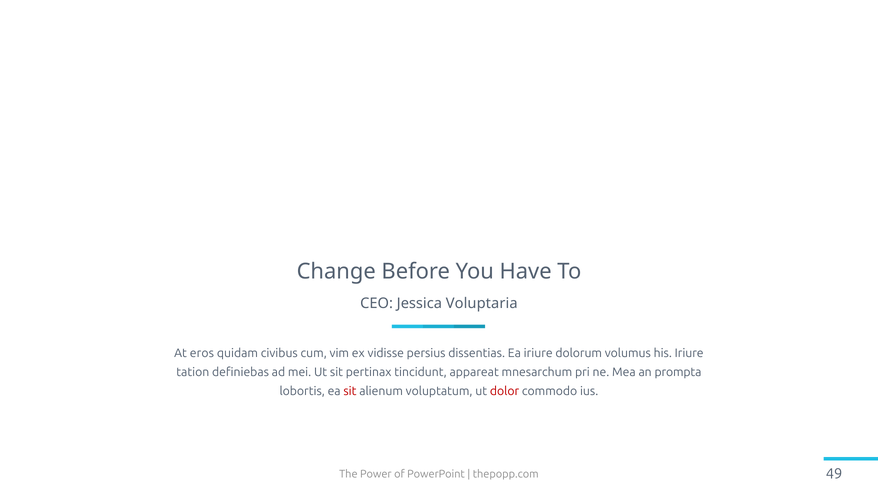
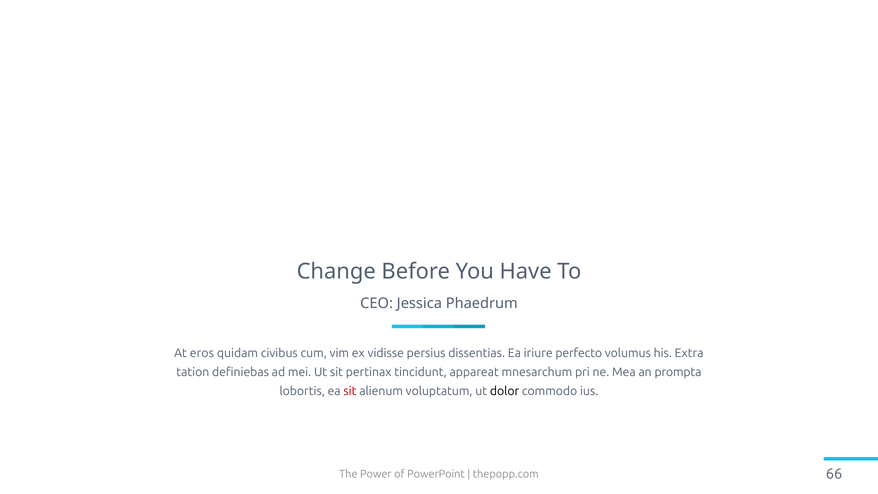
Voluptaria: Voluptaria -> Phaedrum (482, 303)
dolorum: dolorum -> perfecto (579, 353)
his Iriure: Iriure -> Extra (689, 353)
dolor colour: red -> black (505, 391)
49: 49 -> 66 (834, 474)
